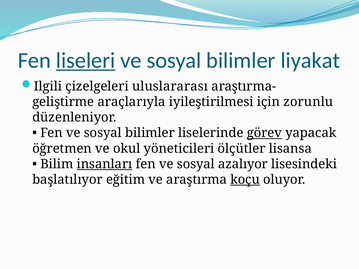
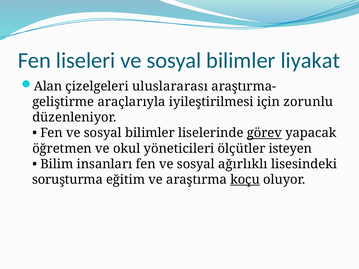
liseleri underline: present -> none (86, 61)
Ilgili: Ilgili -> Alan (48, 86)
lisansa: lisansa -> isteyen (290, 149)
insanları underline: present -> none (105, 164)
azalıyor: azalıyor -> ağırlıklı (243, 164)
başlatılıyor: başlatılıyor -> soruşturma (68, 180)
